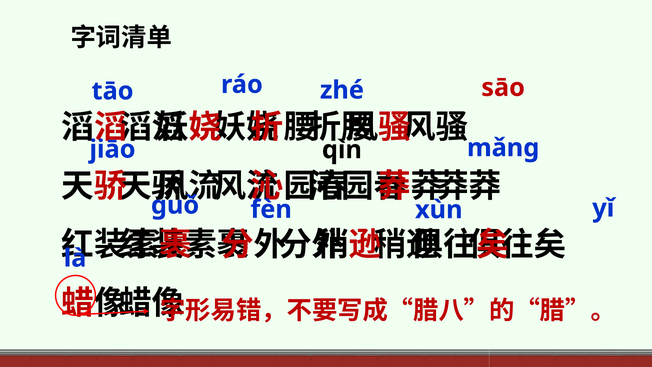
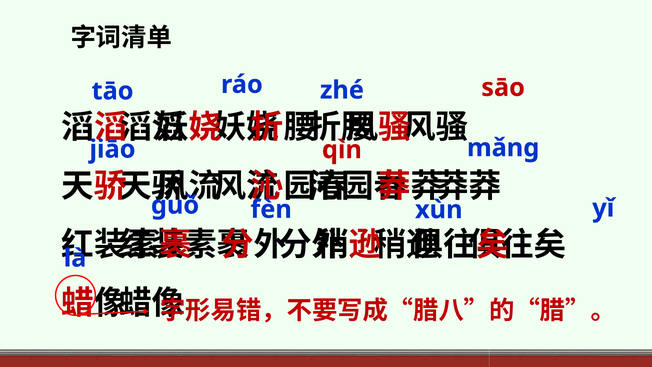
qìn colour: black -> red (342, 150)
